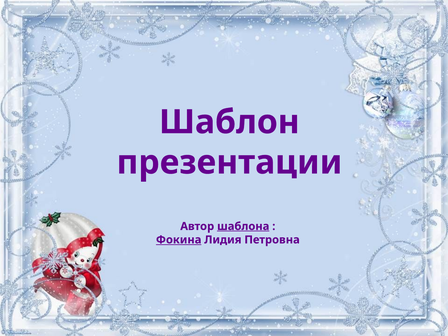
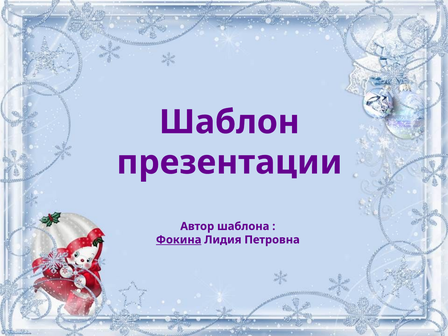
шаблона underline: present -> none (243, 226)
